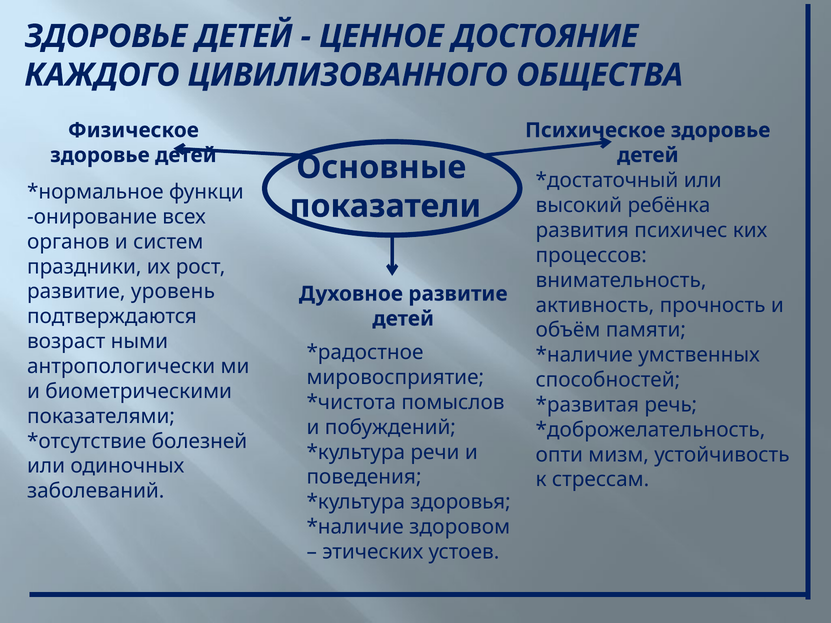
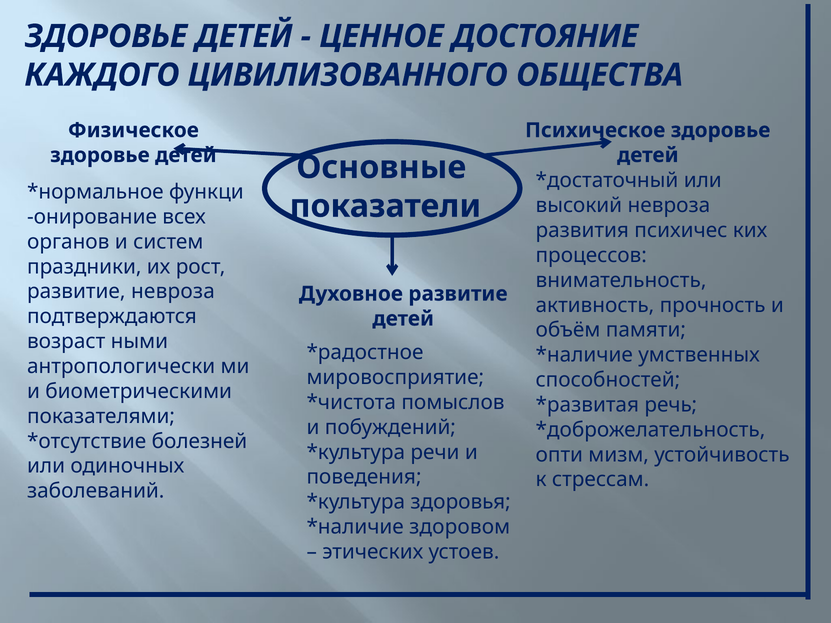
высокий ребёнка: ребёнка -> невроза (669, 206)
развитие уровень: уровень -> невроза (173, 292)
